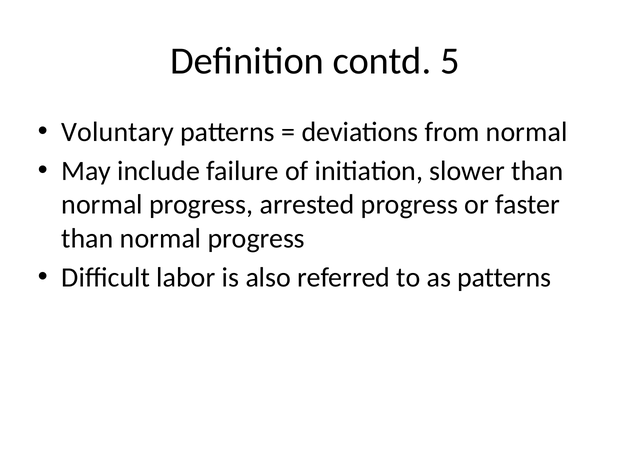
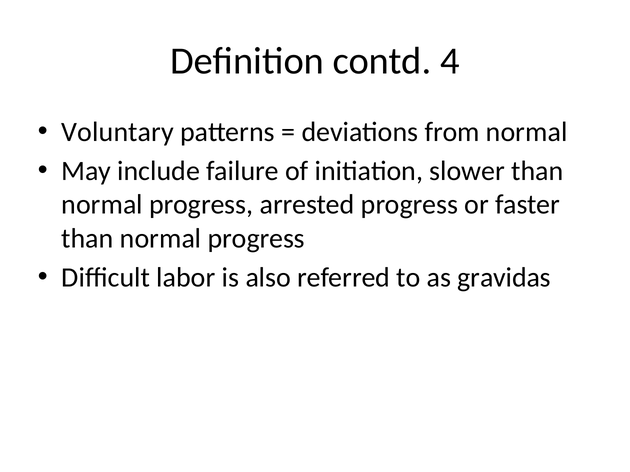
5: 5 -> 4 (450, 61)
as patterns: patterns -> gravidas (504, 278)
